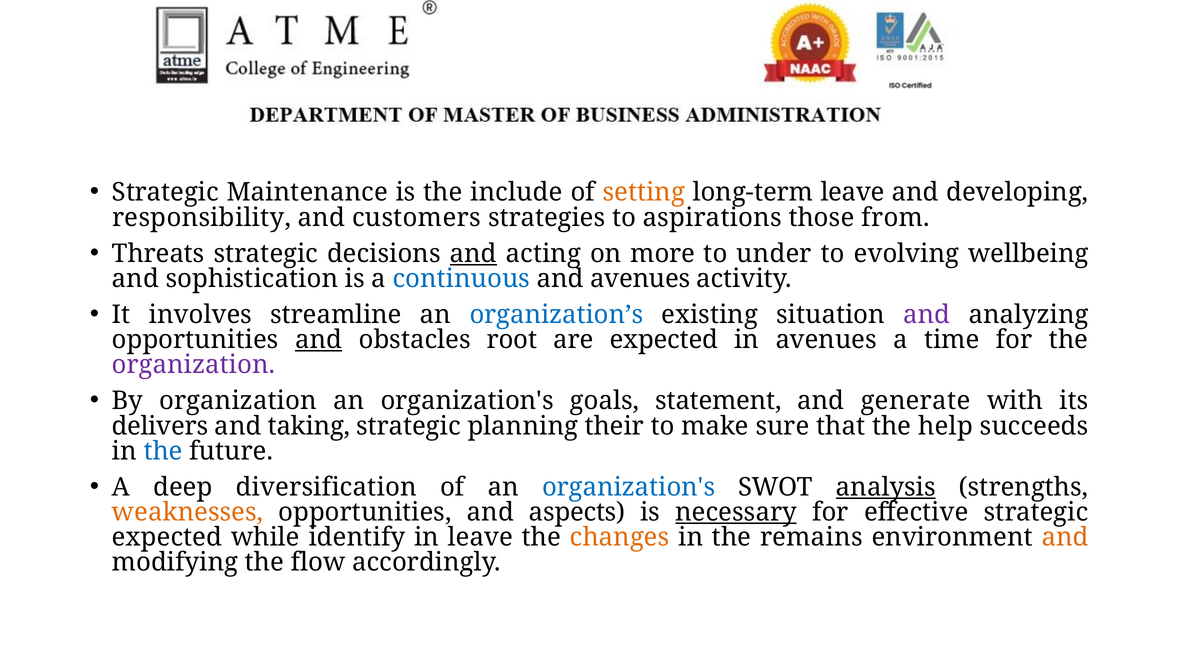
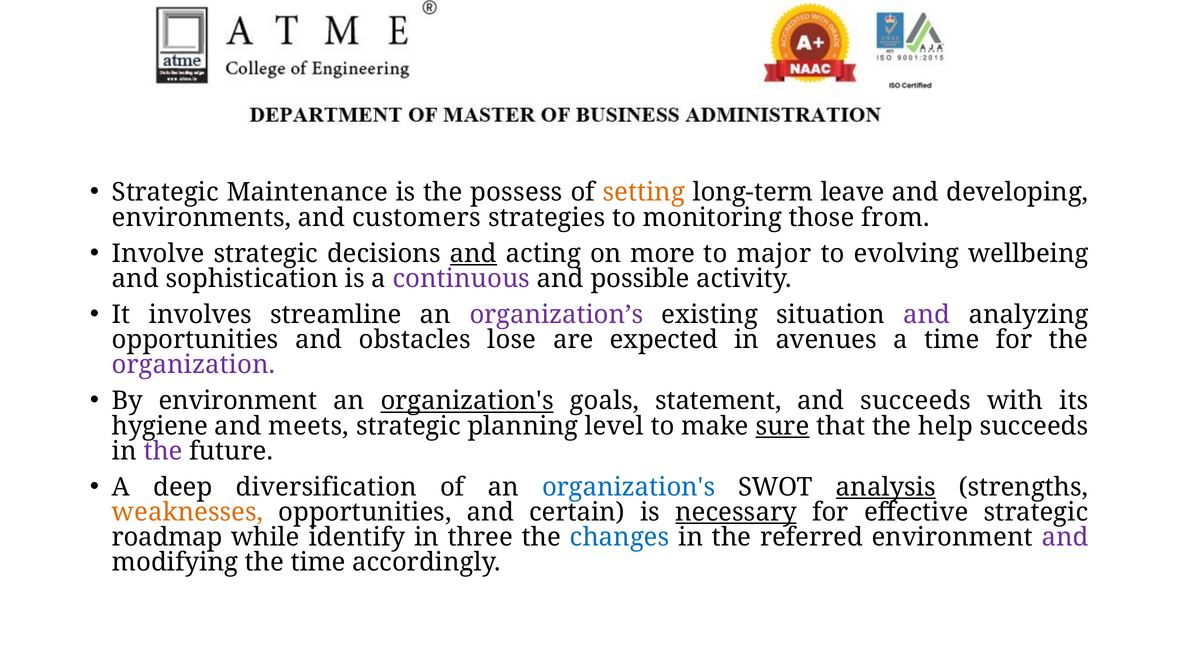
include: include -> possess (516, 192)
responsibility: responsibility -> environments (202, 218)
aspirations: aspirations -> monitoring (712, 218)
Threats: Threats -> Involve (158, 254)
under: under -> major (774, 254)
continuous colour: blue -> purple (461, 279)
and avenues: avenues -> possible (640, 279)
organization’s colour: blue -> purple (556, 315)
and underline: present -> none (319, 340)
root: root -> lose (512, 340)
By organization: organization -> environment (238, 401)
organization's underline: none -> present (467, 401)
and generate: generate -> succeeds (916, 401)
delivers: delivers -> hygiene (160, 426)
taking: taking -> meets (309, 426)
their: their -> level (614, 426)
sure underline: none -> present (782, 426)
the colour: blue -> purple (163, 451)
aspects: aspects -> certain (577, 512)
expected: expected -> roadmap (167, 537)
in leave: leave -> three (480, 537)
changes colour: orange -> blue (620, 537)
remains: remains -> referred (811, 537)
and colour: orange -> purple (1065, 537)
the flow: flow -> time (318, 562)
